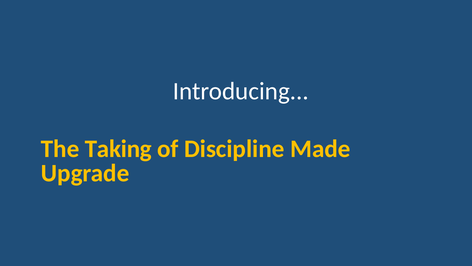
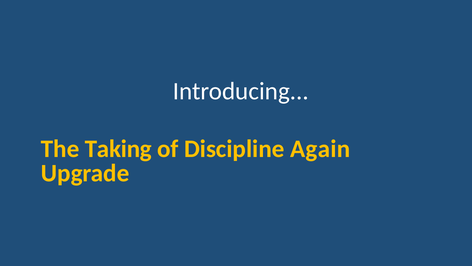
Made: Made -> Again (320, 149)
